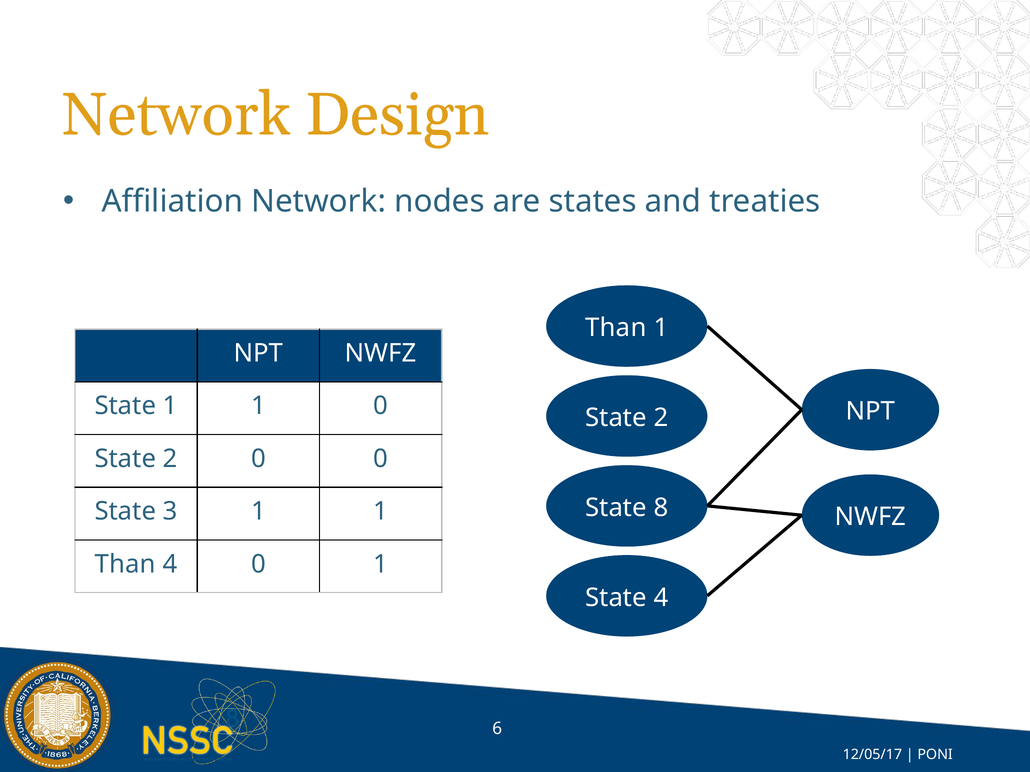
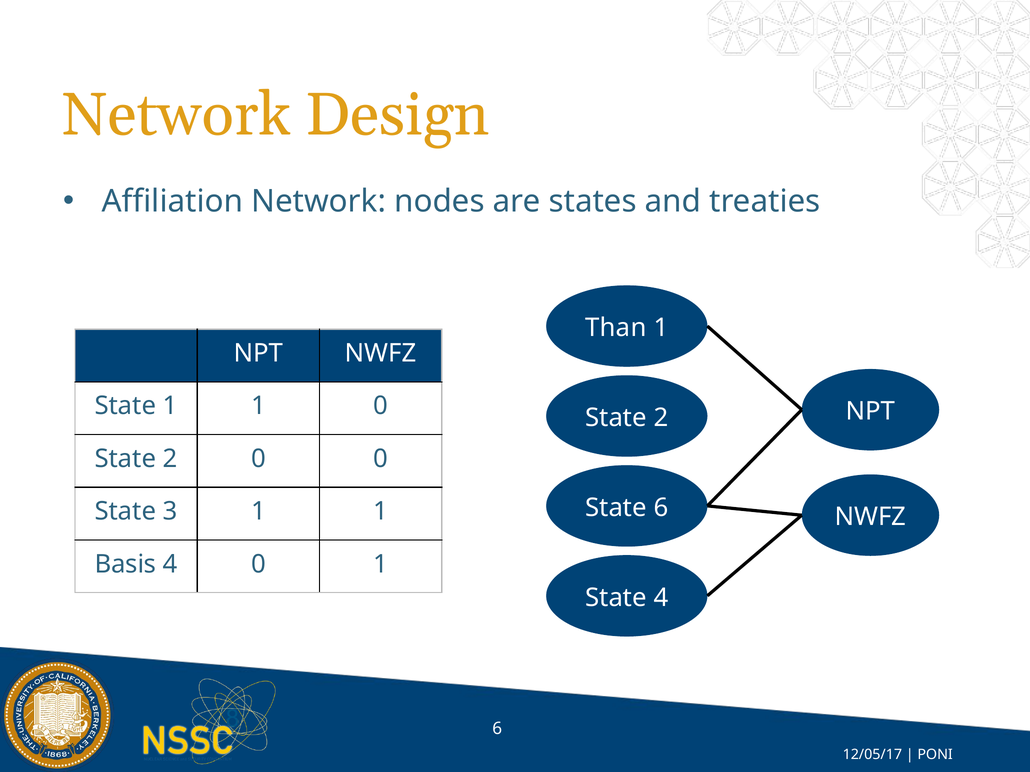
State 8: 8 -> 6 (661, 508)
Than: Than -> Basis (125, 564)
